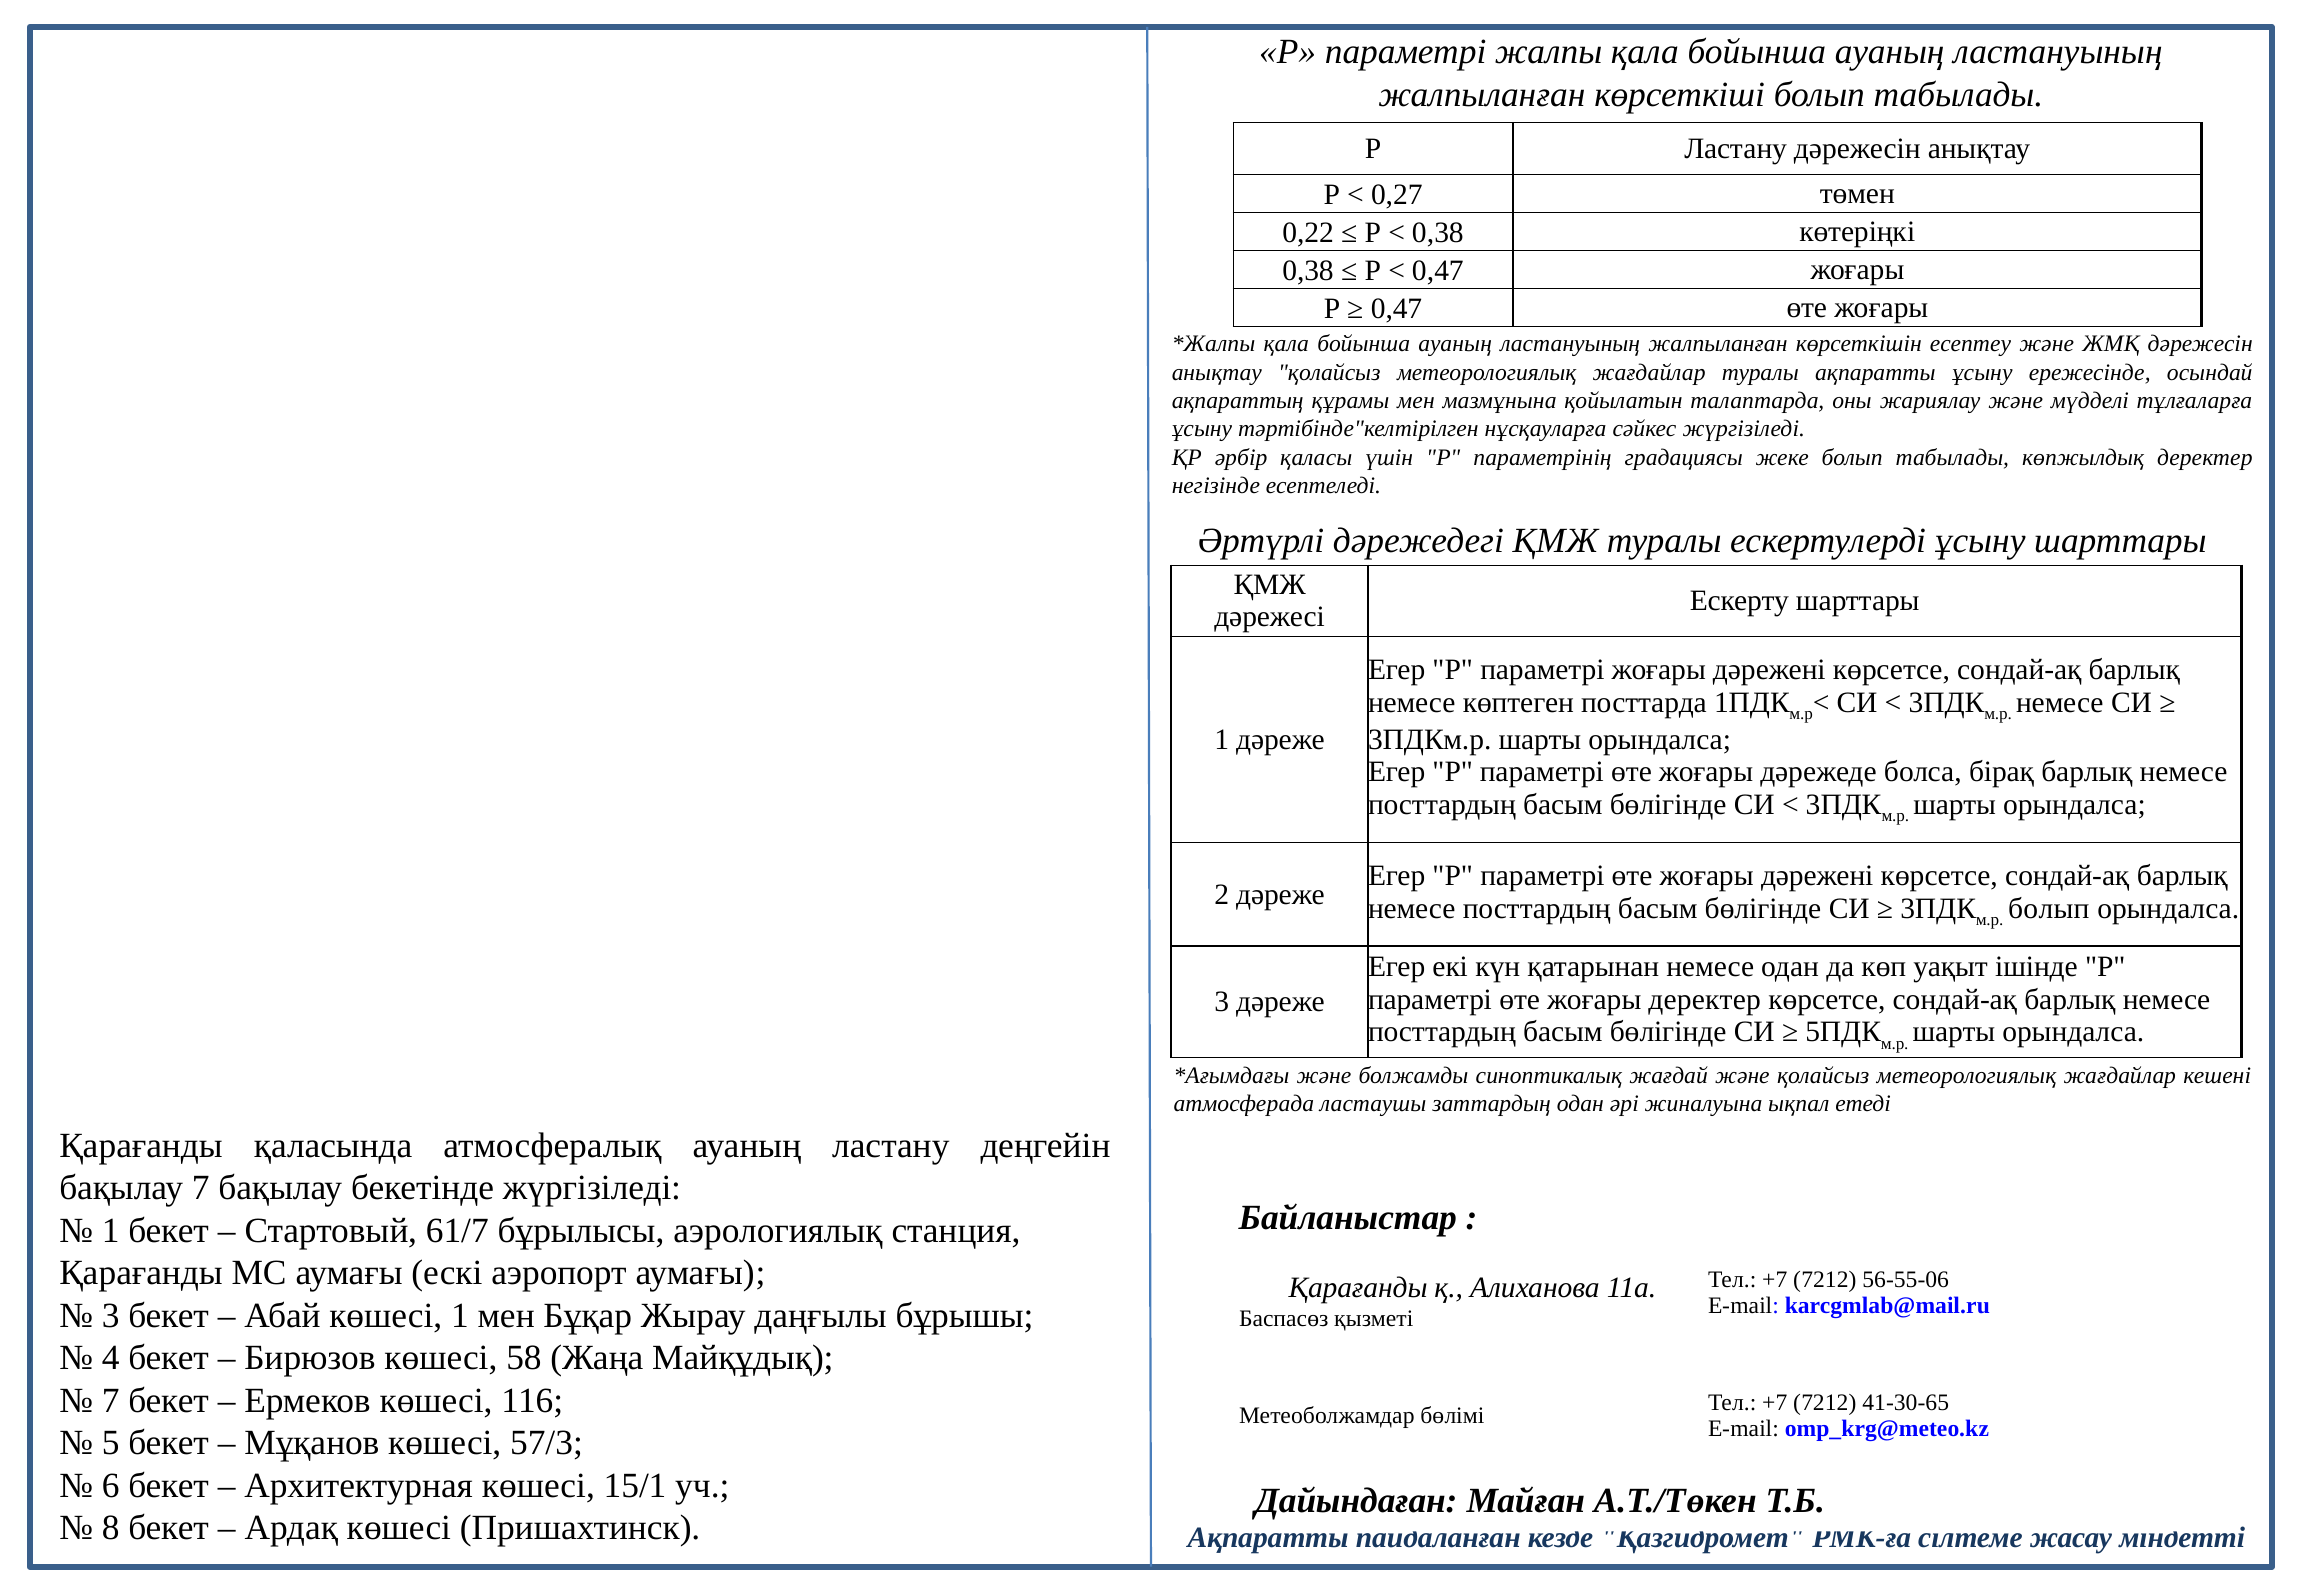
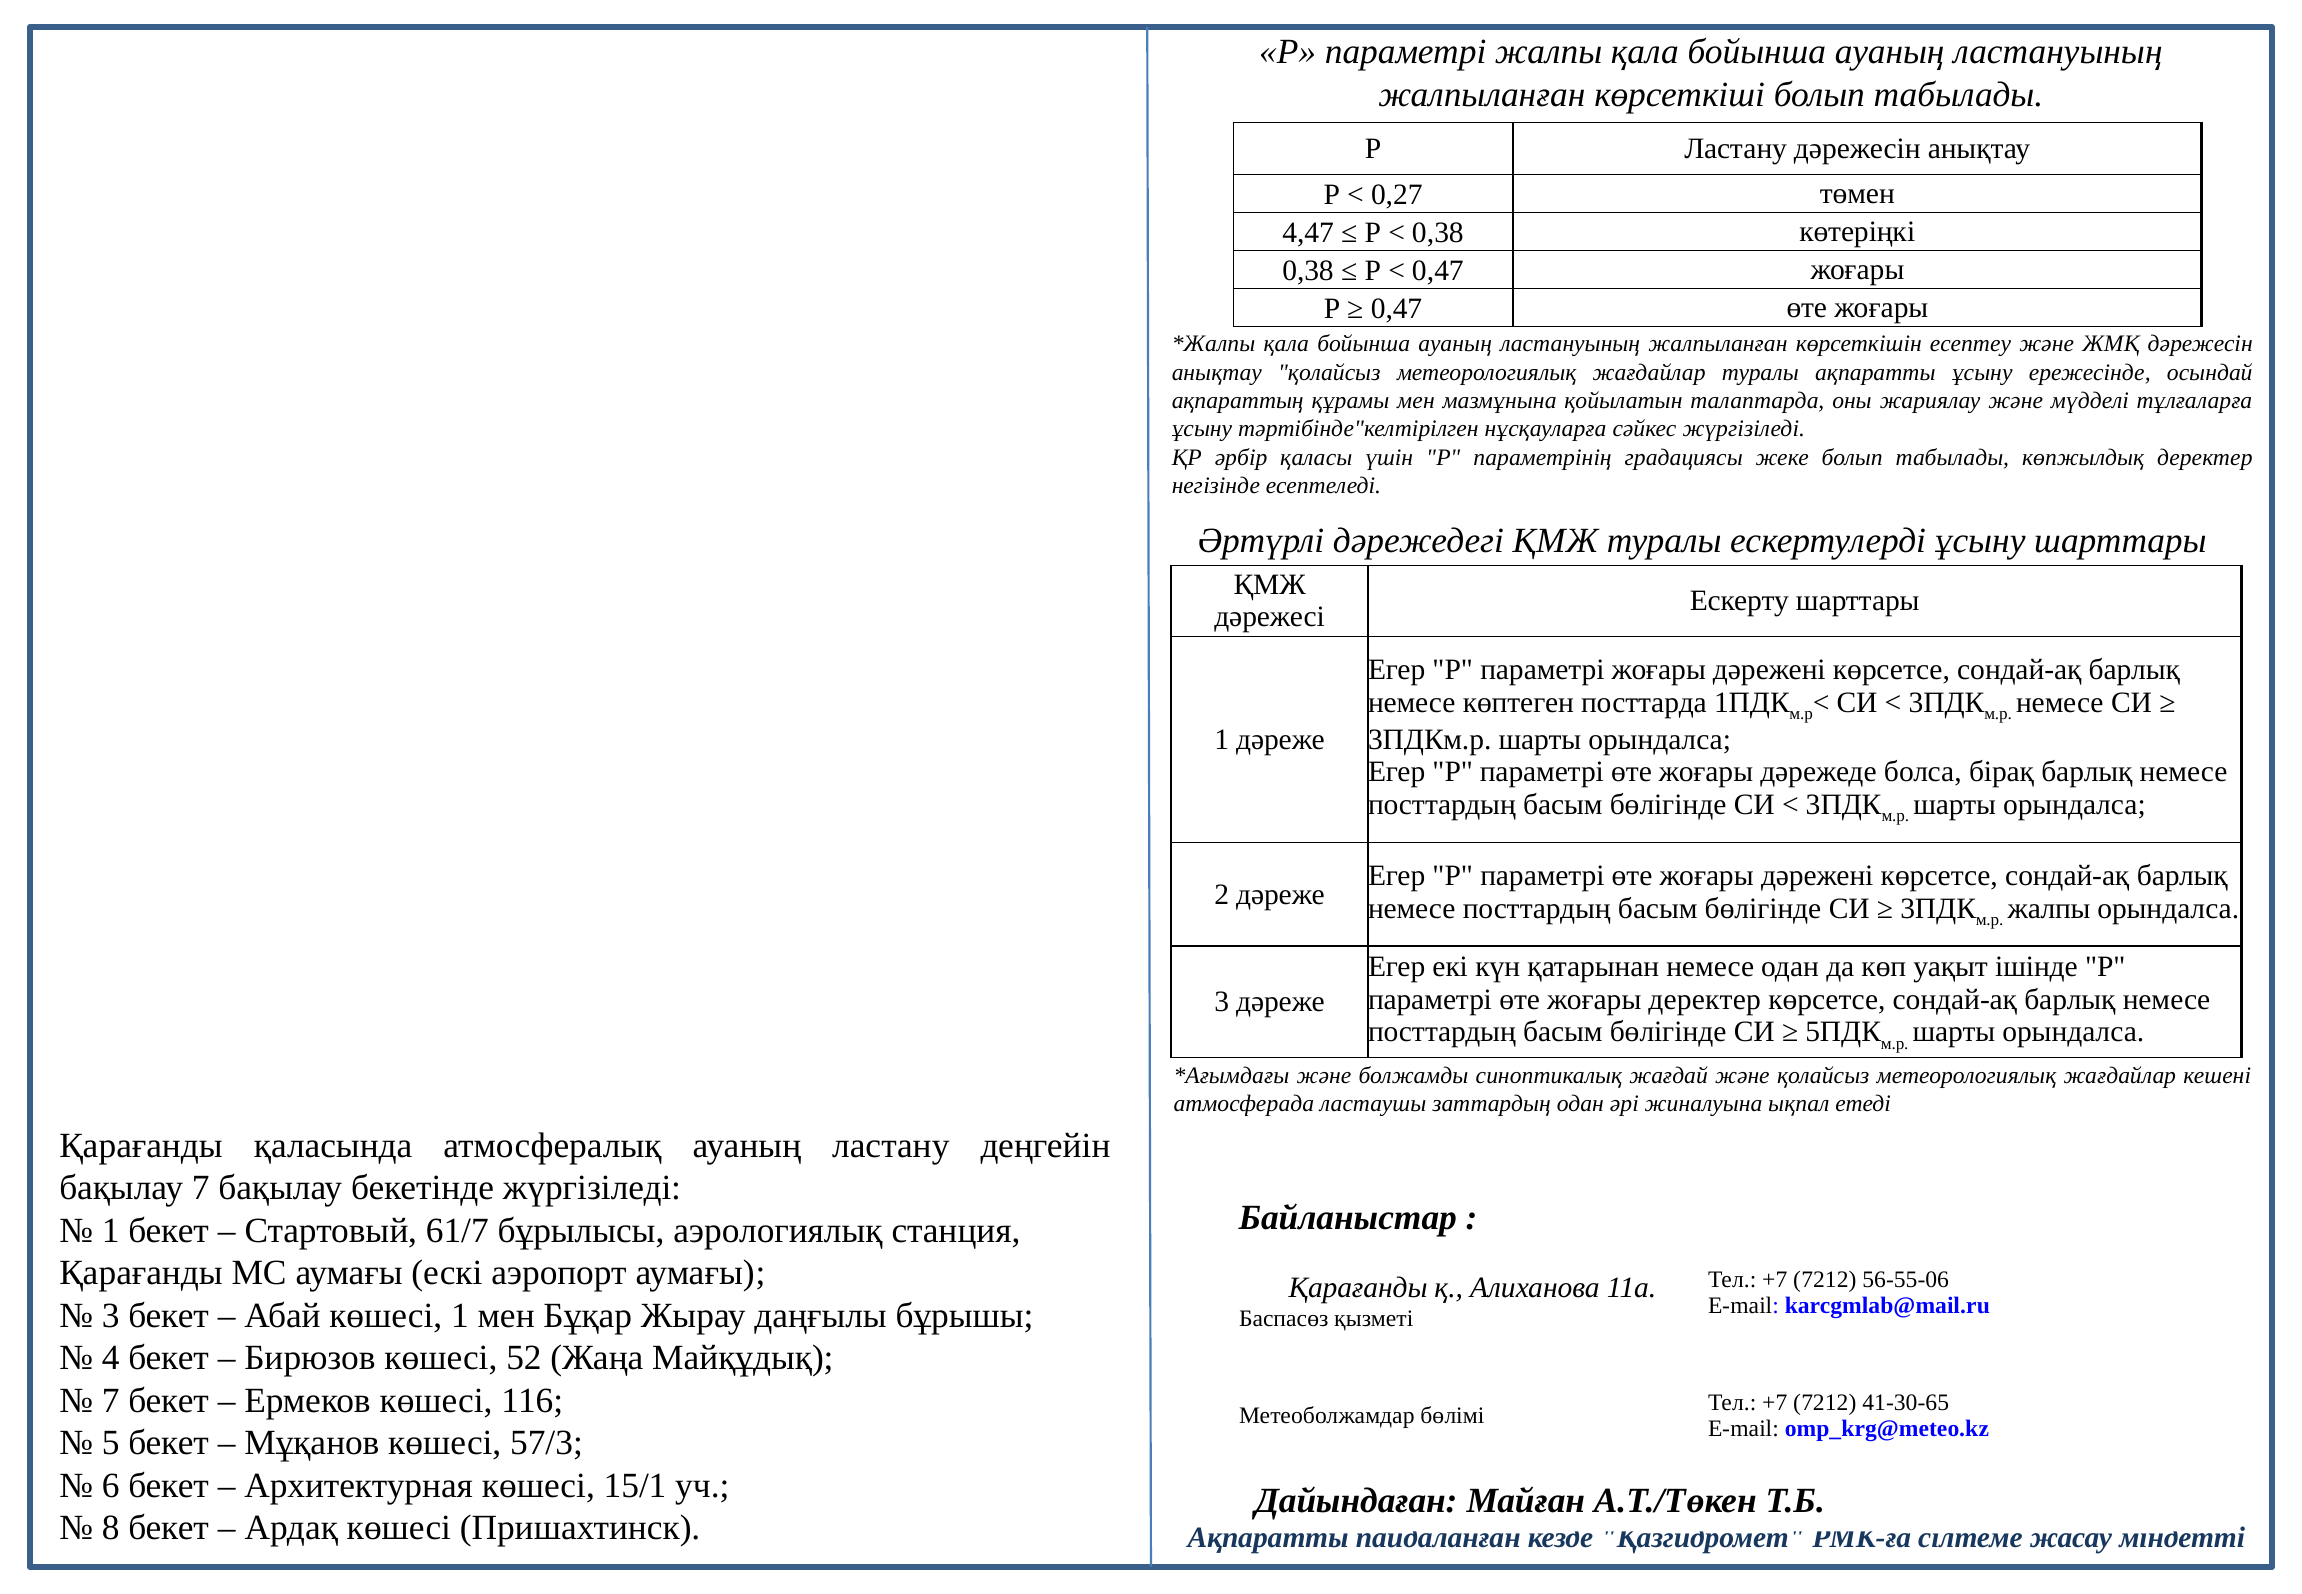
0,22: 0,22 -> 4,47 (1308, 233)
болып: болып -> жалпы (2049, 908)
58: 58 -> 52 (524, 1358)
